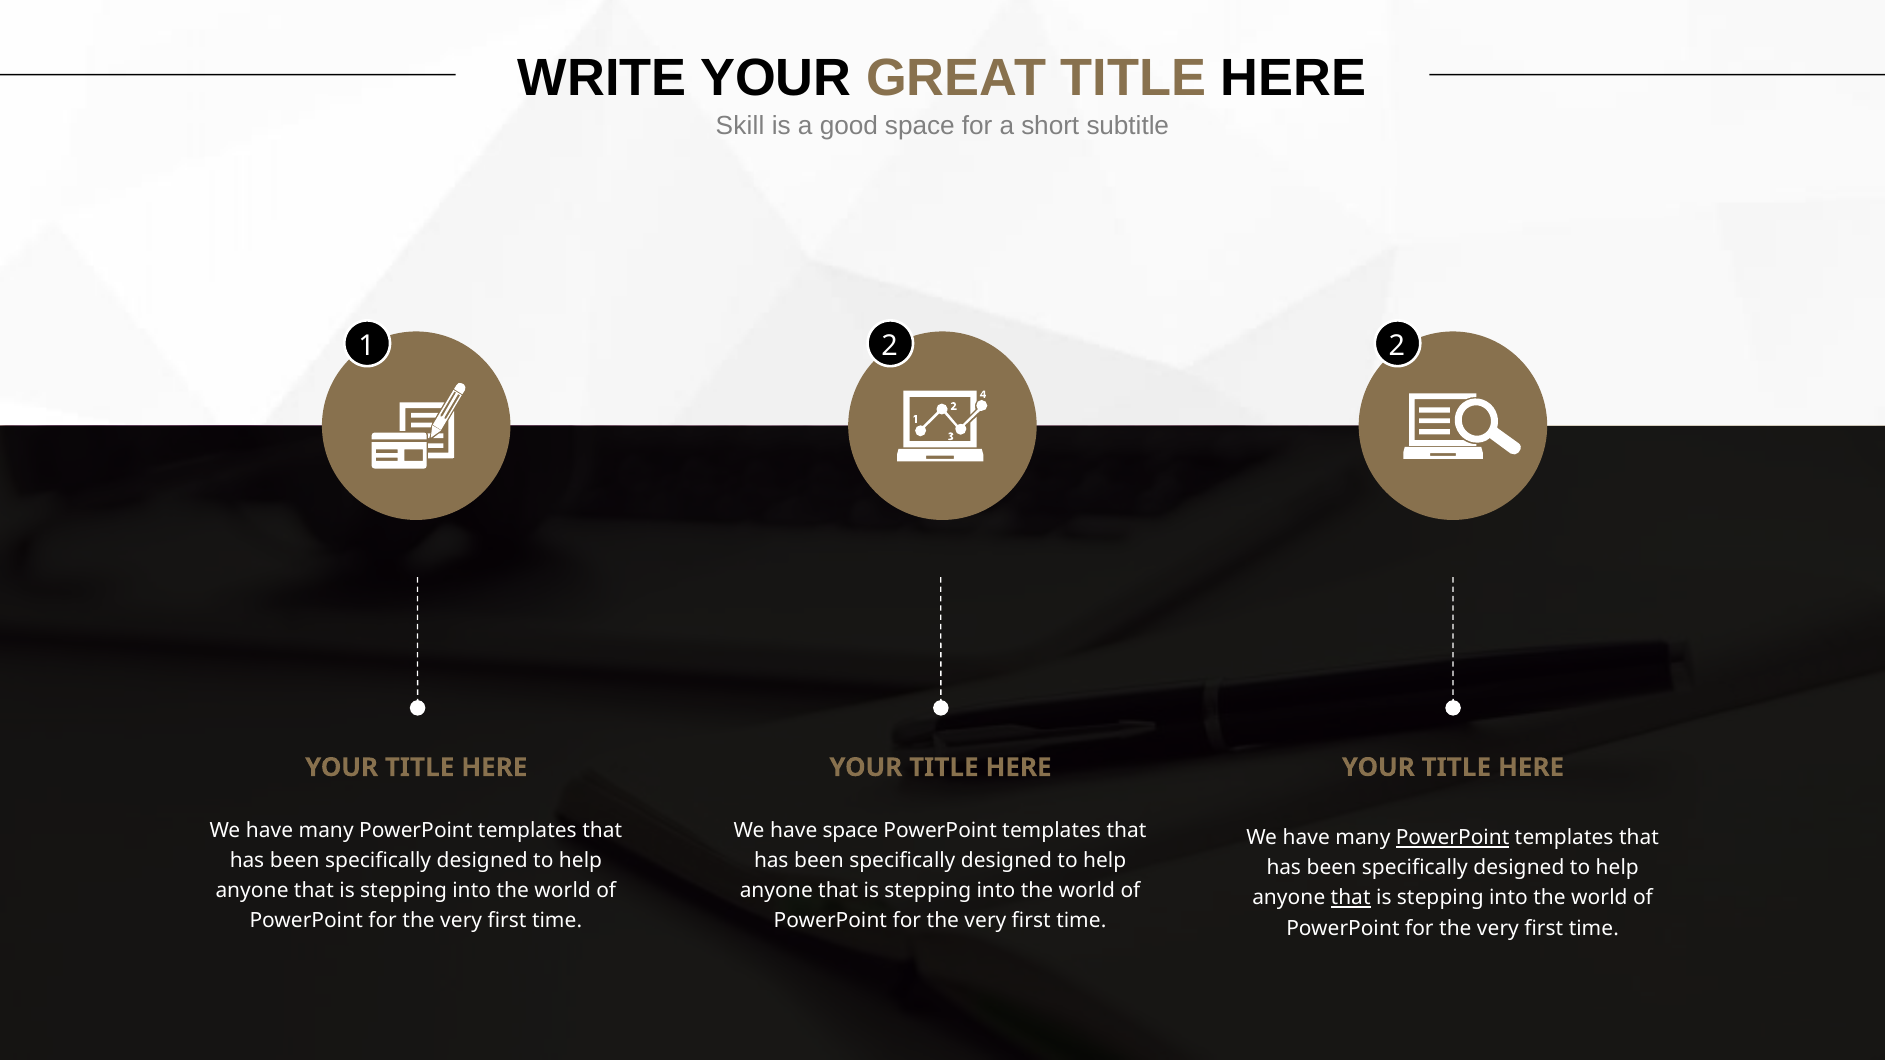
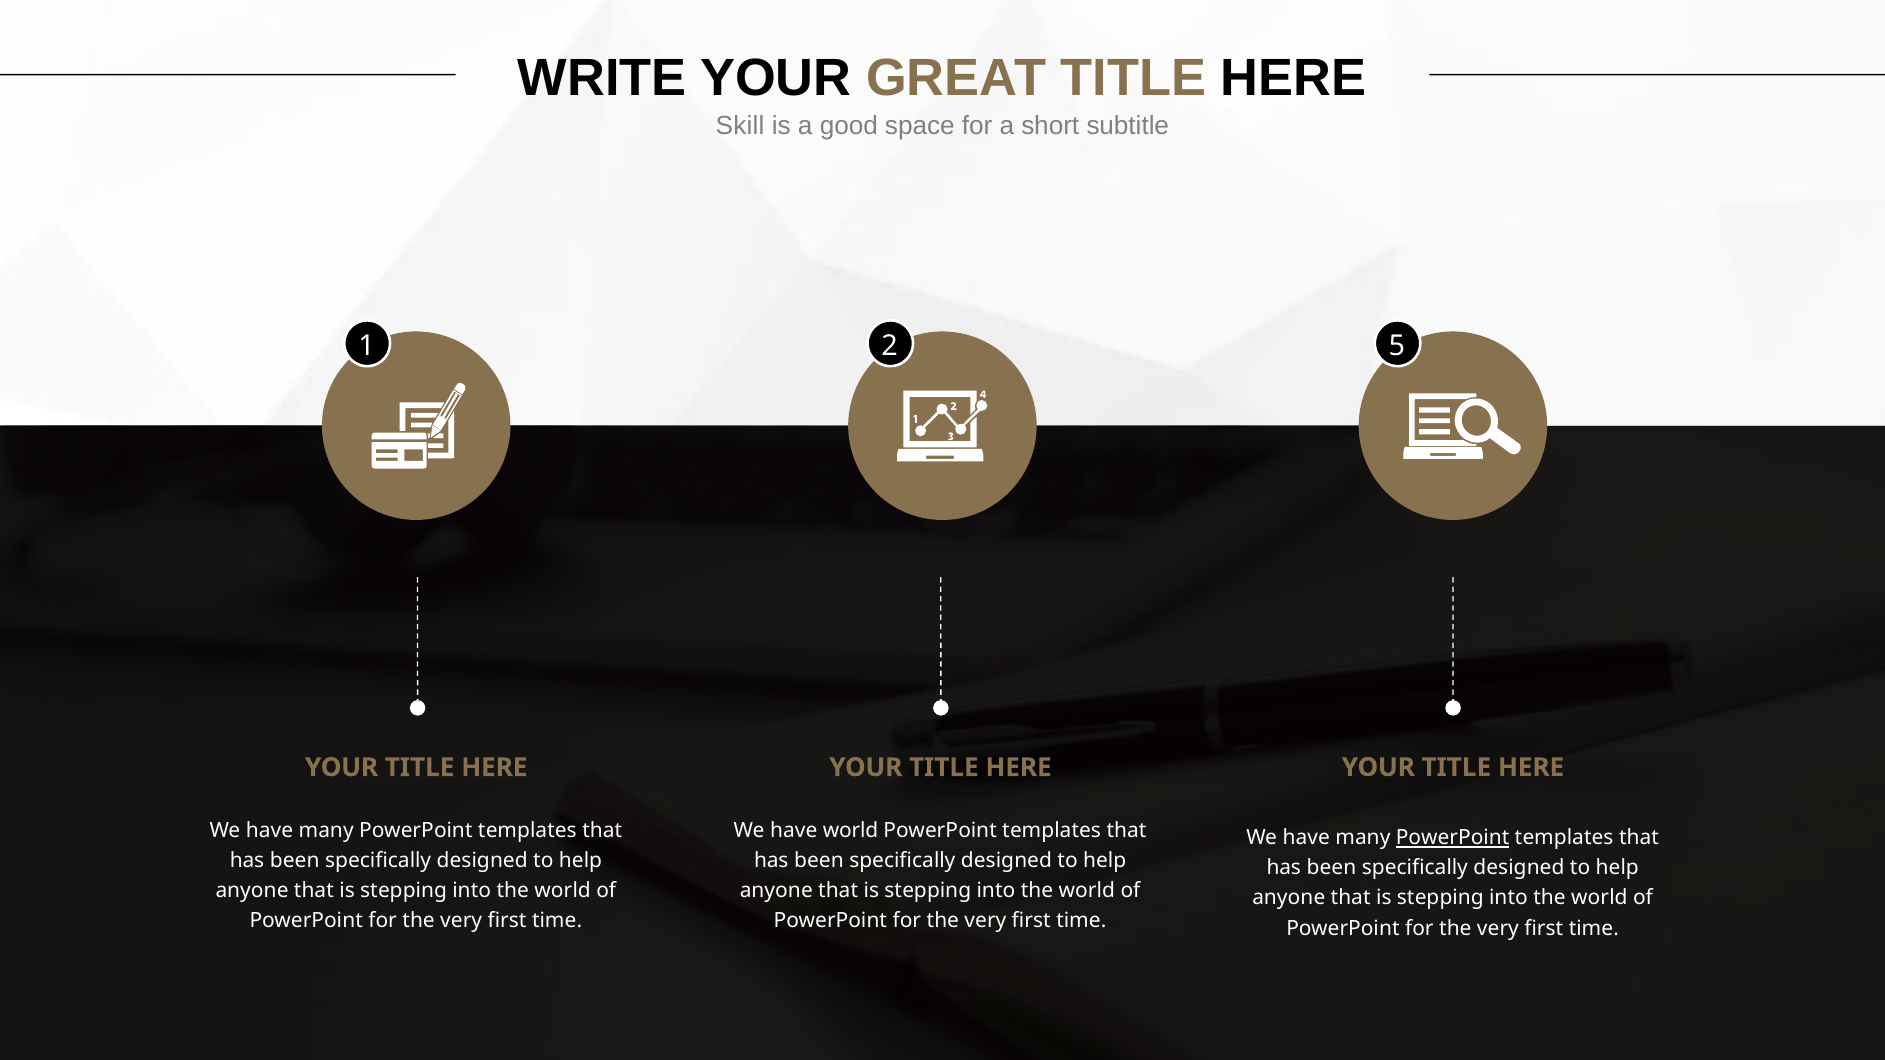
2 2: 2 -> 5 (1397, 346)
have space: space -> world (850, 830)
that underline: present -> none (1351, 898)
